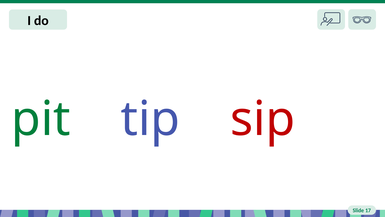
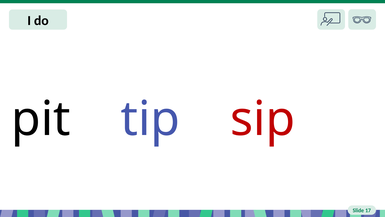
pit colour: green -> black (41, 119)
